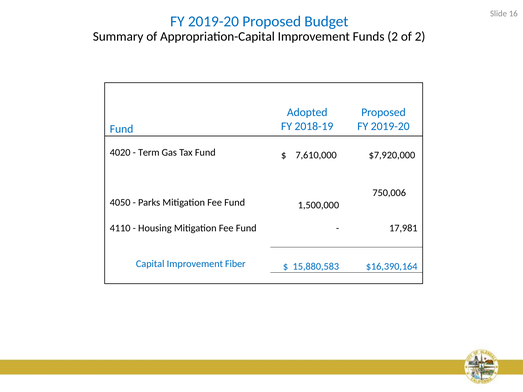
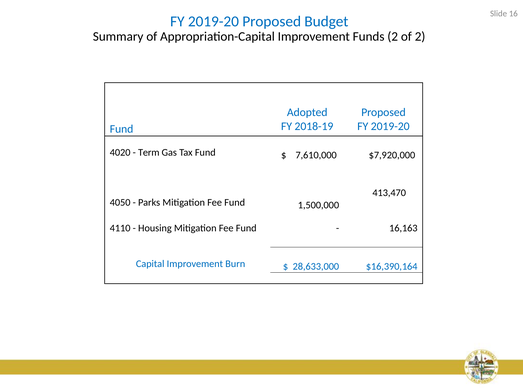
750,006: 750,006 -> 413,470 (389, 193)
17,981: 17,981 -> 16,163 (403, 228)
Fiber: Fiber -> Burn (235, 264)
15,880,583: 15,880,583 -> 28,633,000 (316, 267)
